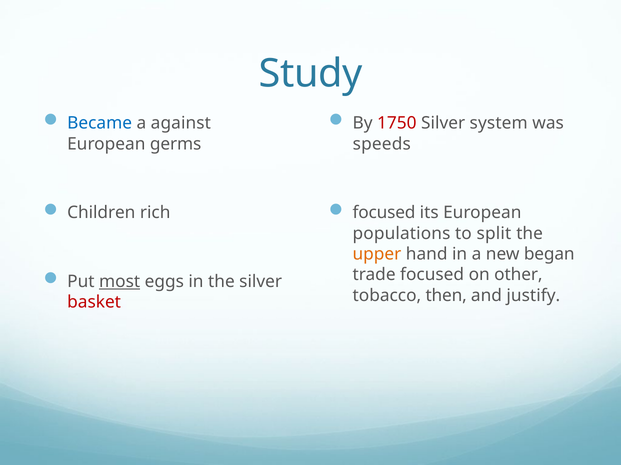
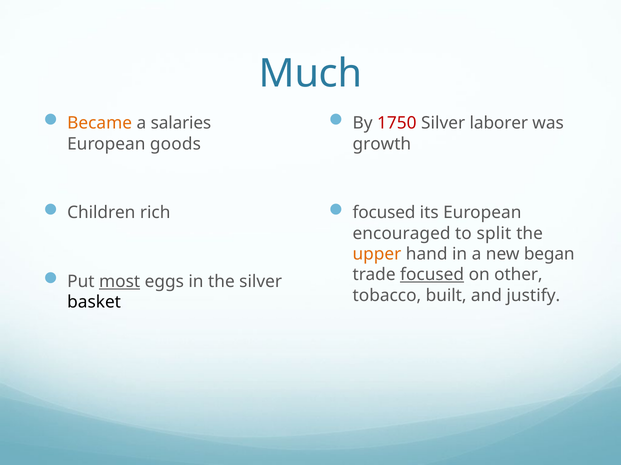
Study: Study -> Much (311, 74)
Became colour: blue -> orange (100, 123)
against: against -> salaries (181, 123)
system: system -> laborer (499, 123)
germs: germs -> goods (175, 144)
speeds: speeds -> growth (382, 144)
populations: populations -> encouraged (402, 234)
focused underline: none -> present (432, 275)
then: then -> built (446, 296)
basket colour: red -> black (94, 303)
